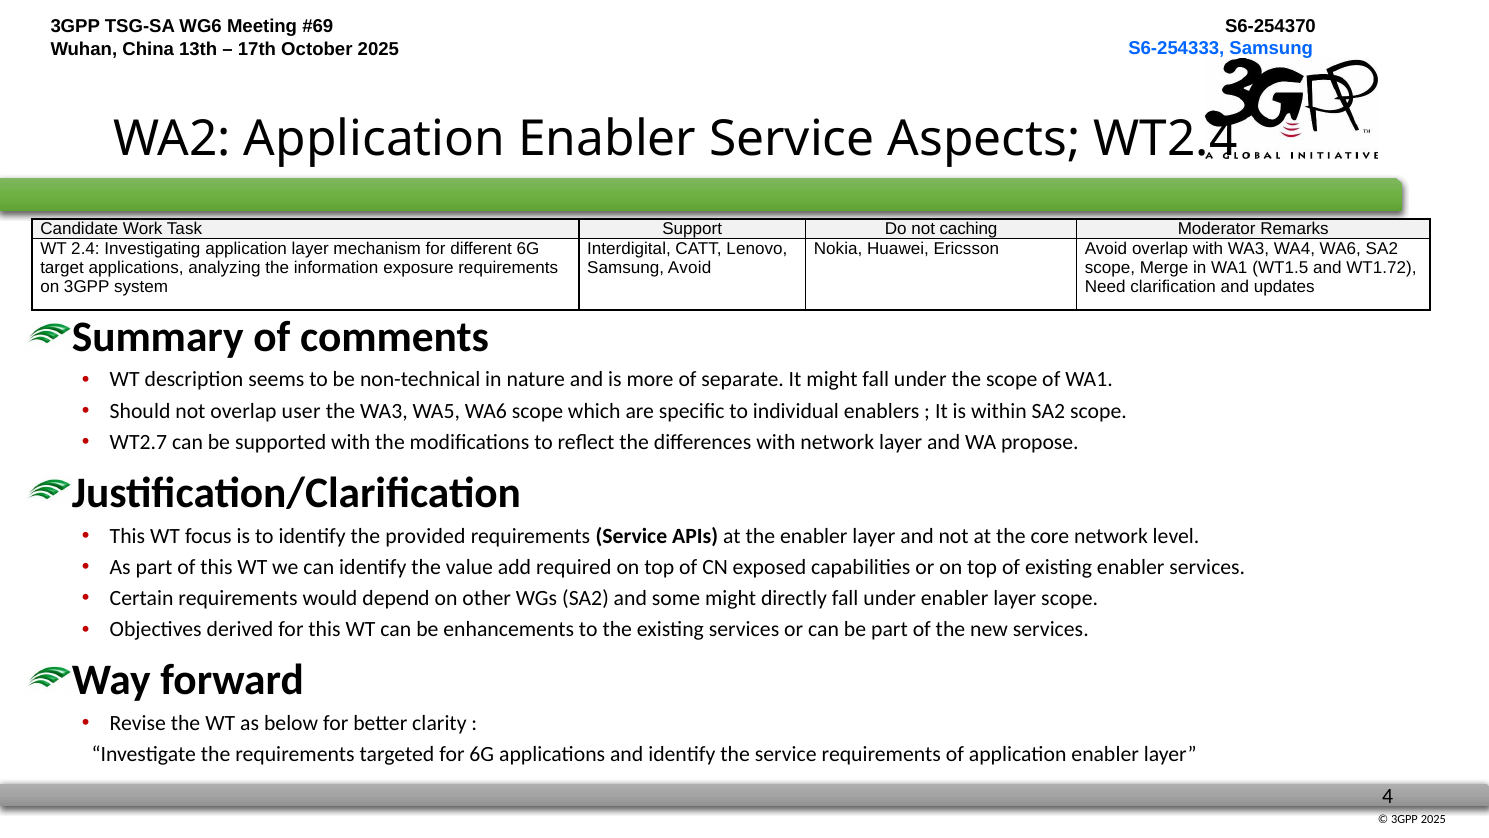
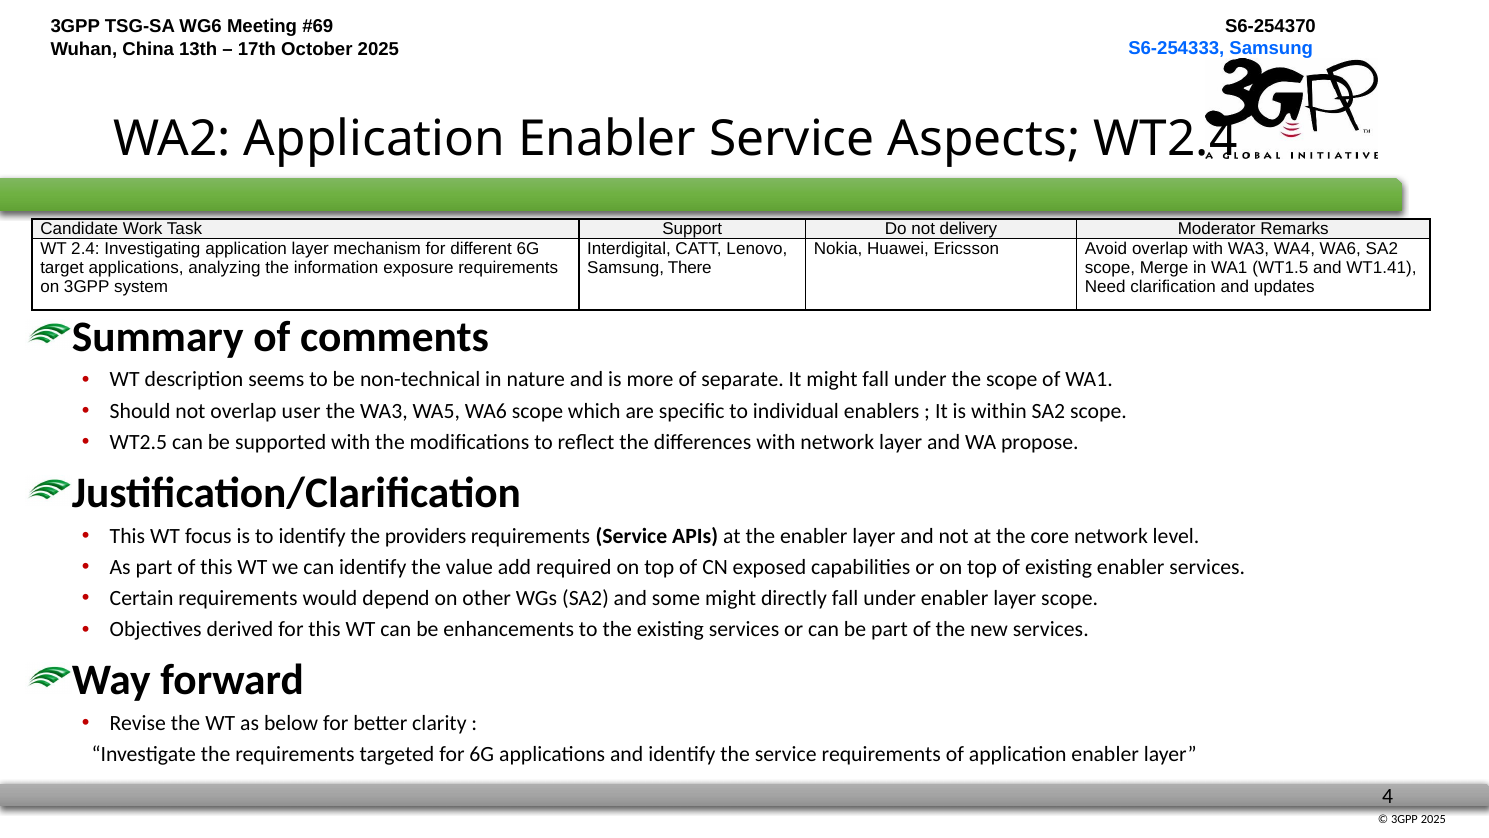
caching: caching -> delivery (968, 229)
Samsung Avoid: Avoid -> There (690, 267)
WT1.72: WT1.72 -> WT1.41 (1382, 267)
WT2.7: WT2.7 -> WT2.5 (138, 442)
provided: provided -> providers (426, 536)
